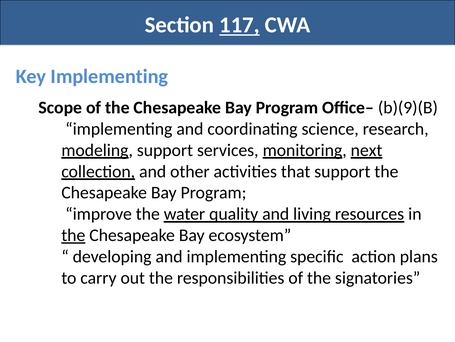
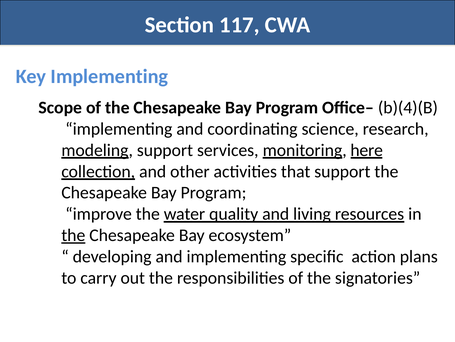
117 underline: present -> none (239, 25)
b)(9)(B: b)(9)(B -> b)(4)(B (408, 107)
next: next -> here (367, 150)
